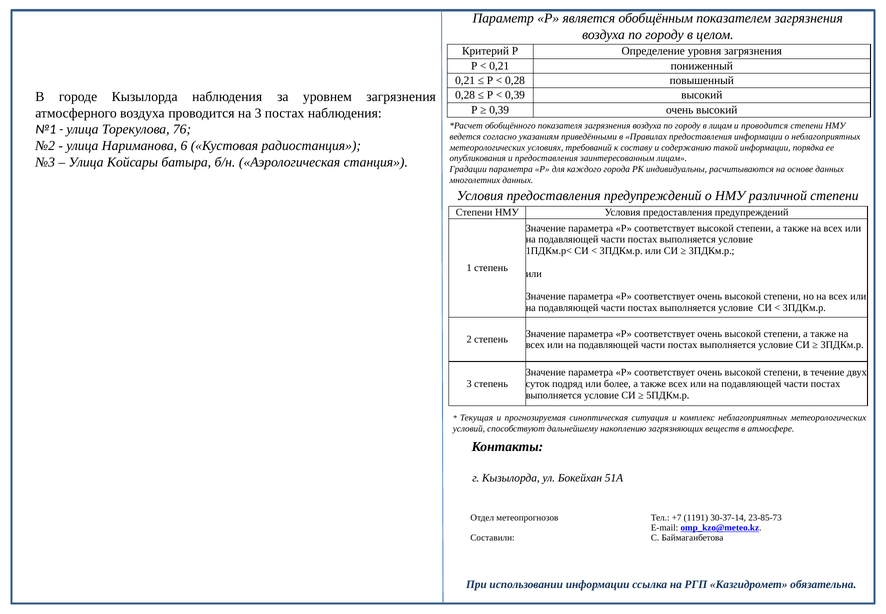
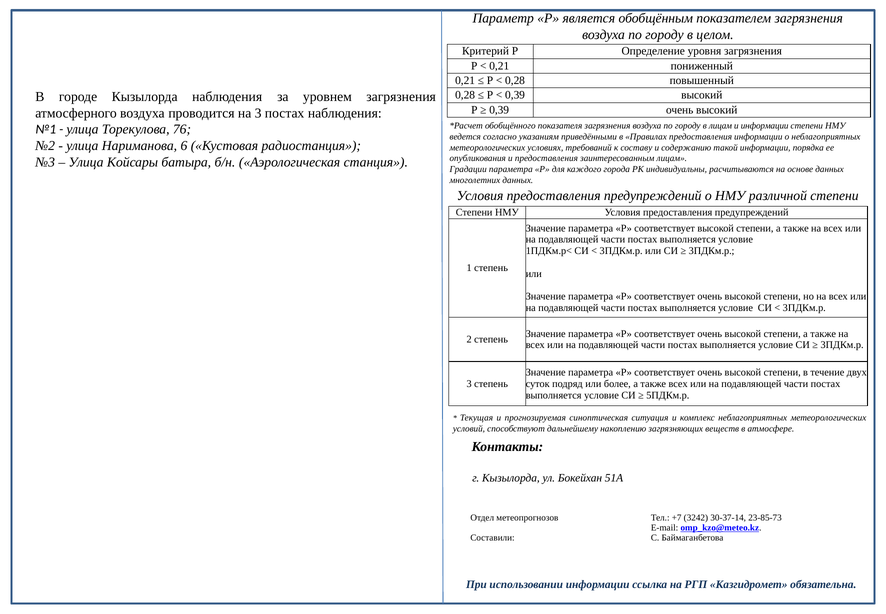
и проводится: проводится -> информации (765, 126)
1191: 1191 -> 3242 (696, 517)
